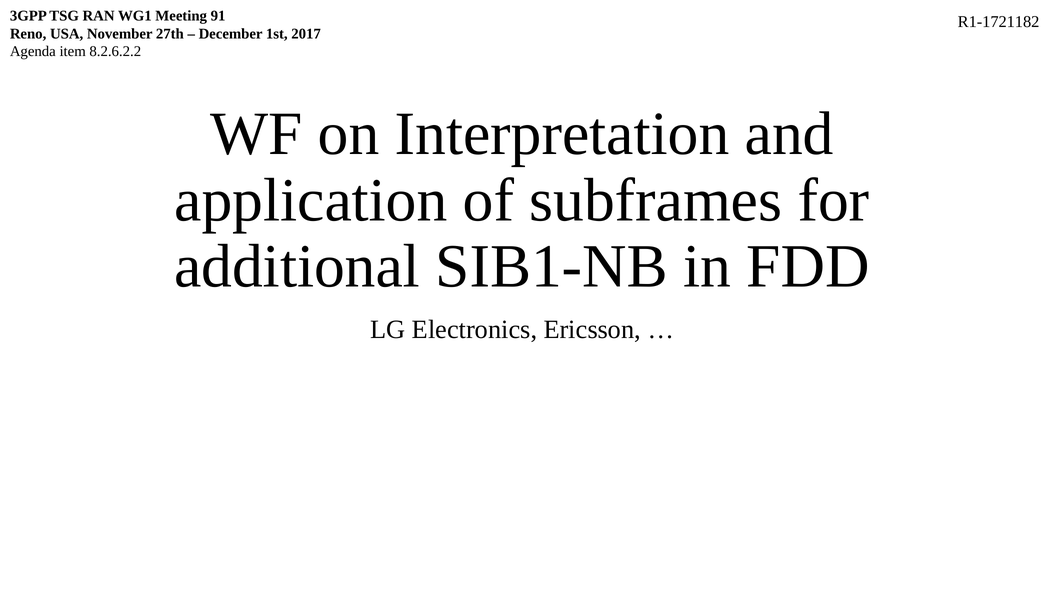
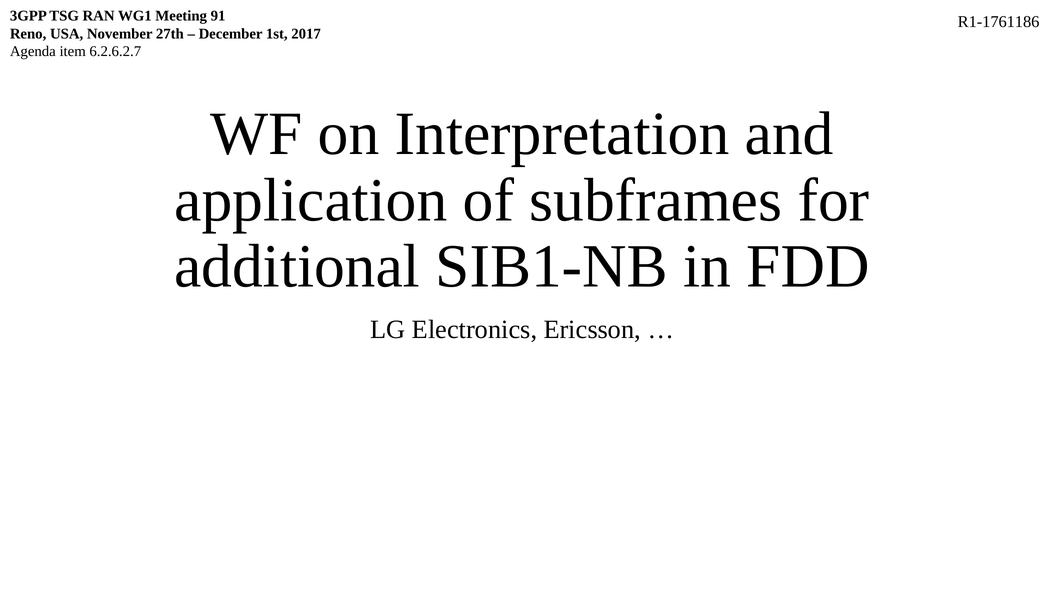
R1-1721182: R1-1721182 -> R1-1761186 (999, 22)
8.2.6.2.2: 8.2.6.2.2 -> 6.2.6.2.7 (115, 52)
